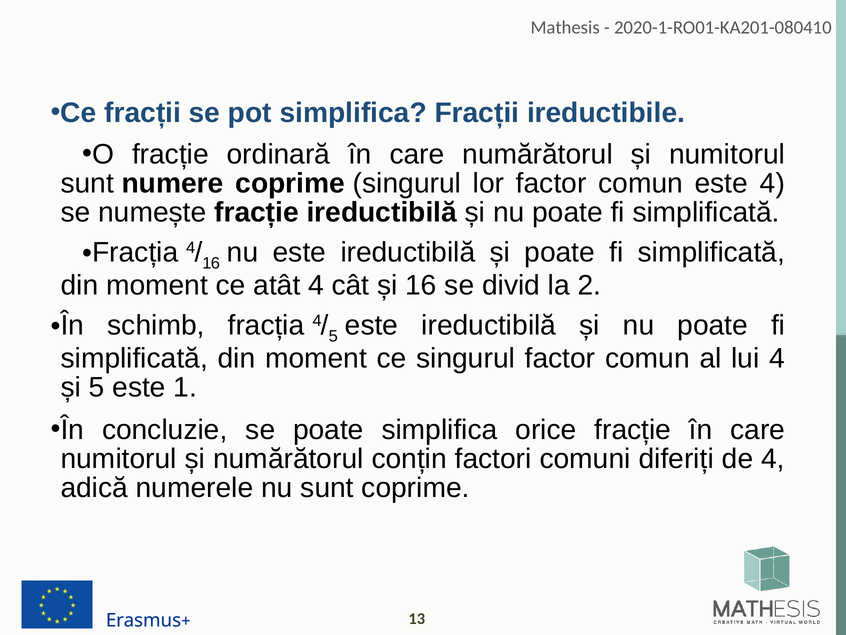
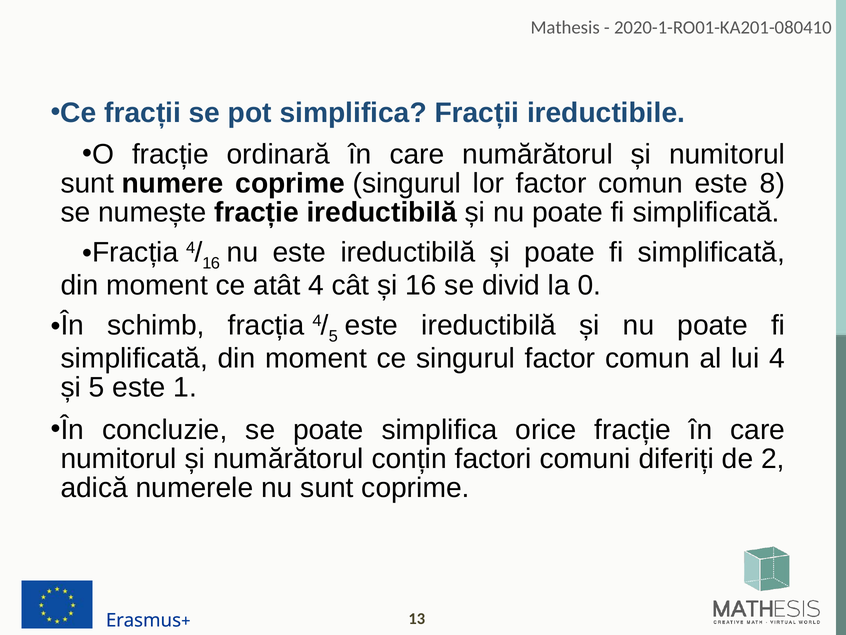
este 4: 4 -> 8 (772, 183)
2: 2 -> 0 (589, 285)
de 4: 4 -> 2 (773, 459)
